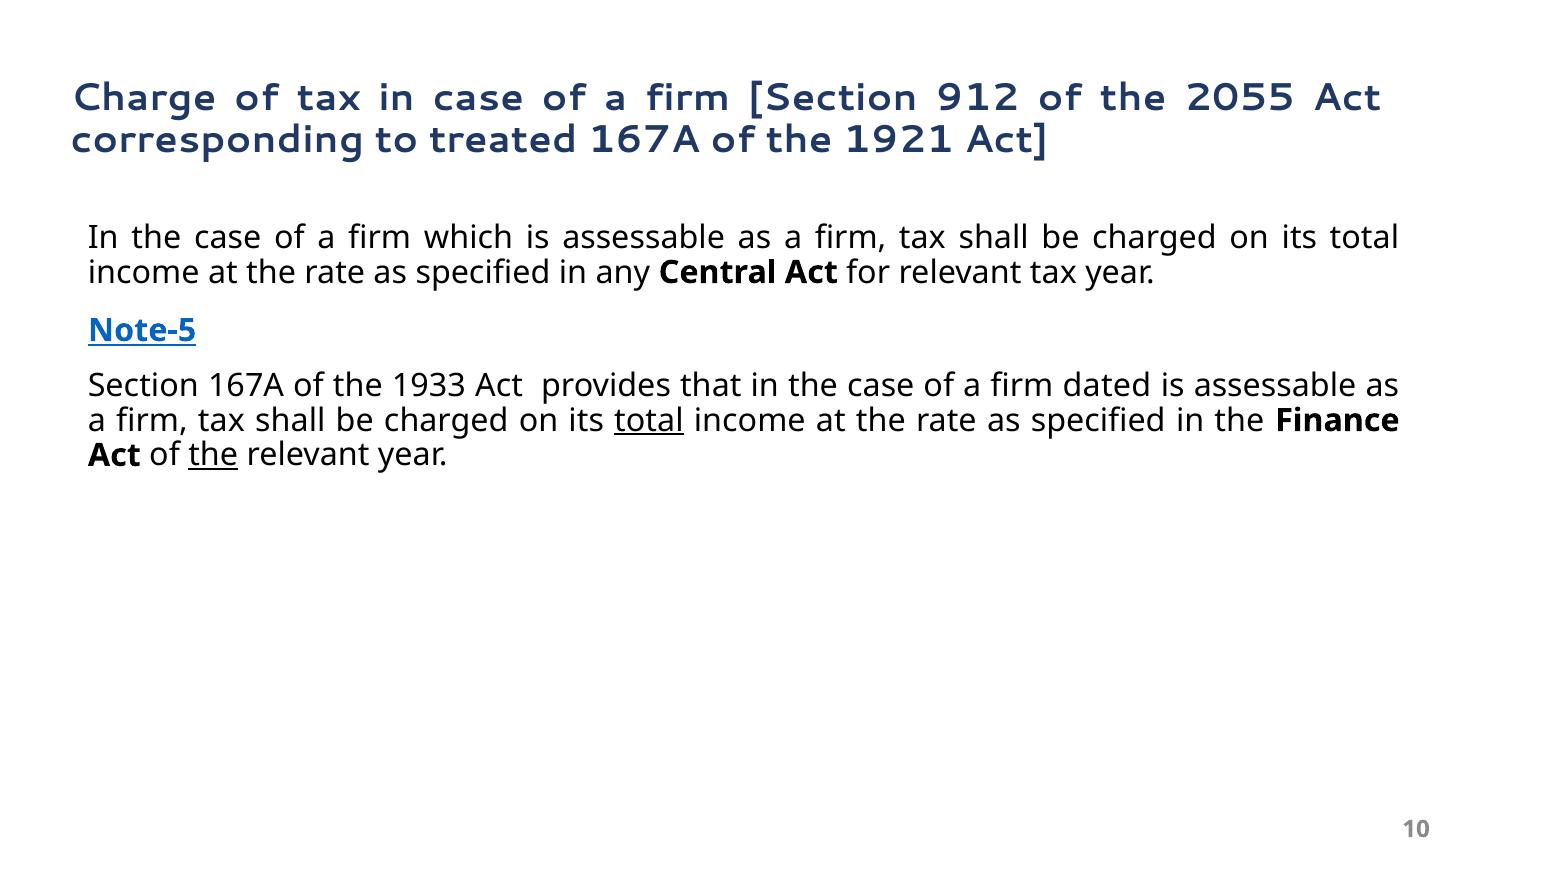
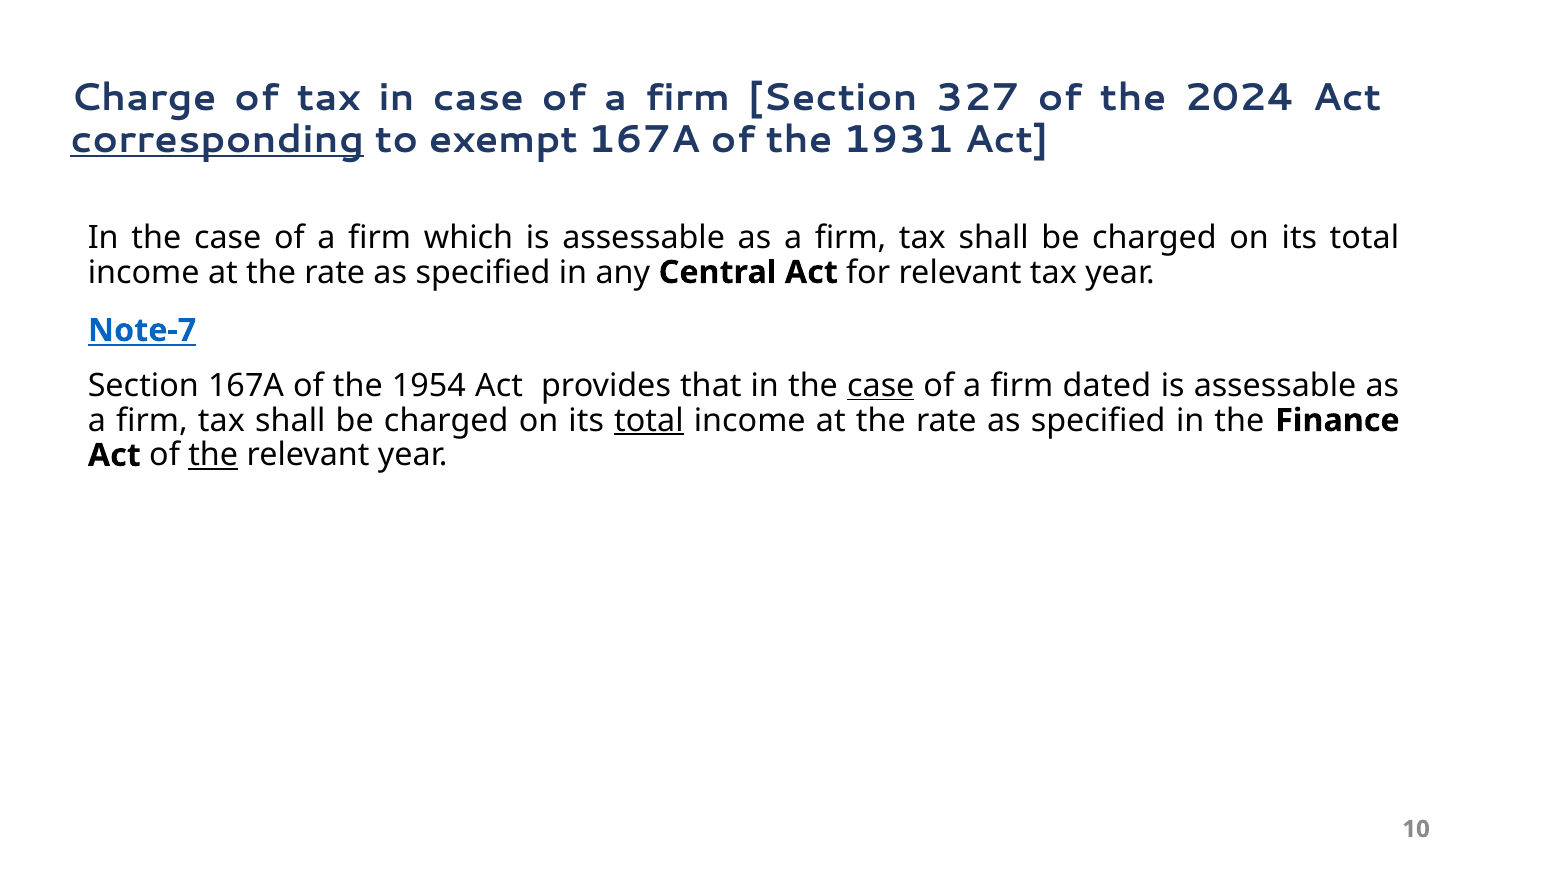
912: 912 -> 327 (977, 98)
2055: 2055 -> 2024 (1240, 98)
corresponding underline: none -> present (217, 140)
treated: treated -> exempt (503, 140)
1921: 1921 -> 1931 (899, 140)
Note-5: Note-5 -> Note-7 (142, 331)
1933: 1933 -> 1954 (429, 386)
case underline: none -> present (881, 386)
